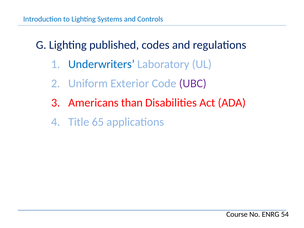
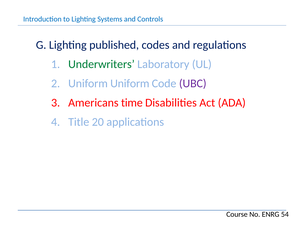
Underwriters colour: blue -> green (101, 64)
Uniform Exterior: Exterior -> Uniform (130, 83)
than: than -> time (132, 103)
65: 65 -> 20 (98, 122)
